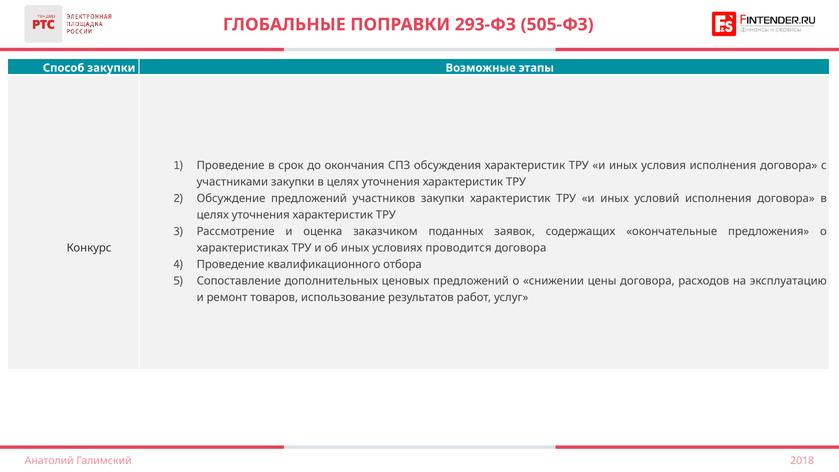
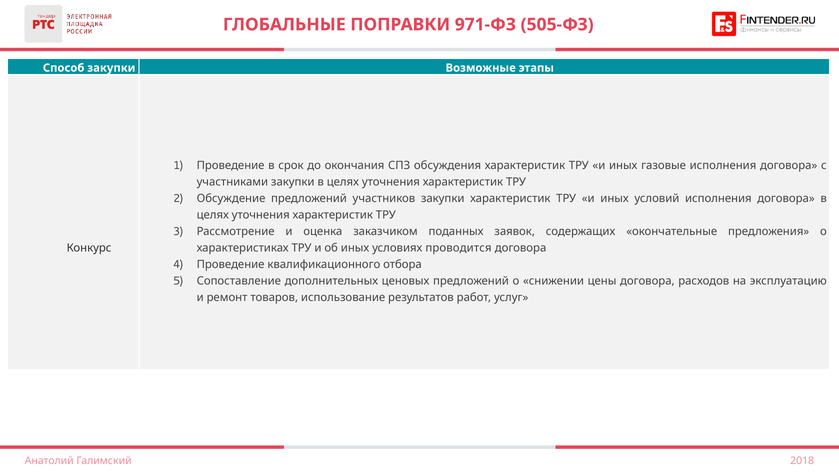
293-ФЗ: 293-ФЗ -> 971-ФЗ (485, 25)
условия: условия -> газовые (664, 166)
